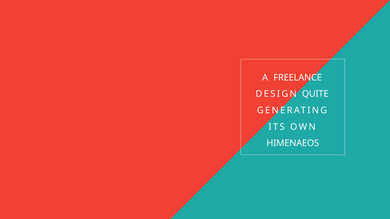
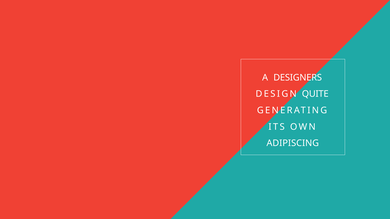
FREELANCE: FREELANCE -> DESIGNERS (298, 78)
HIMENAEOS: HIMENAEOS -> ADIPISCING (293, 143)
